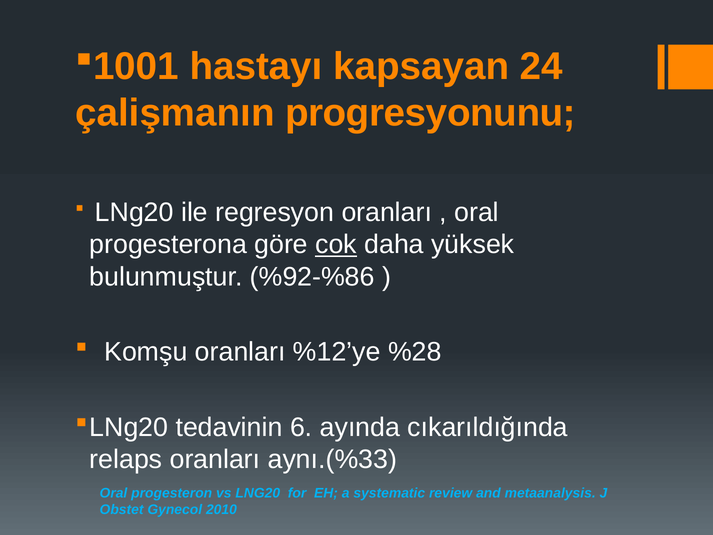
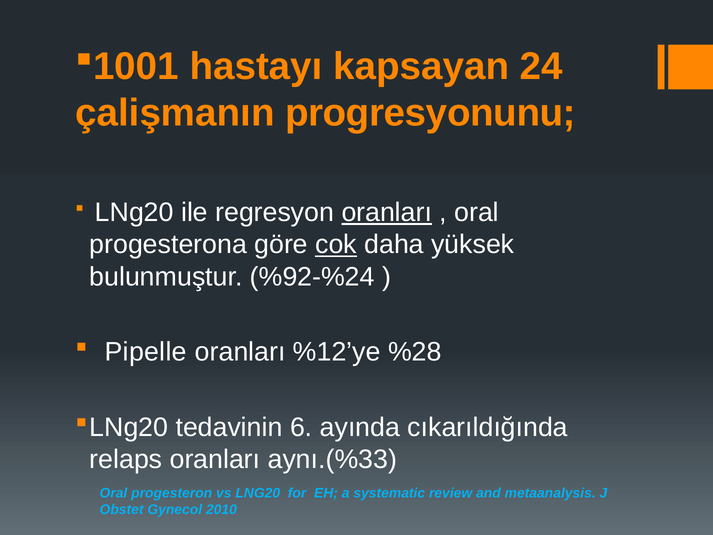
oranları underline: none -> present (387, 212)
%92-%86: %92-%86 -> %92-%24 (312, 277)
Komşu: Komşu -> Pipelle (146, 352)
